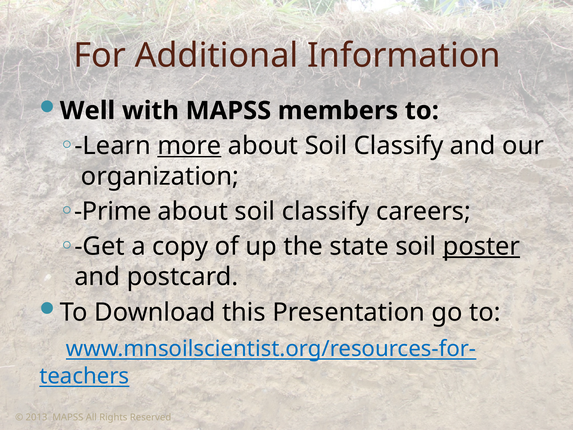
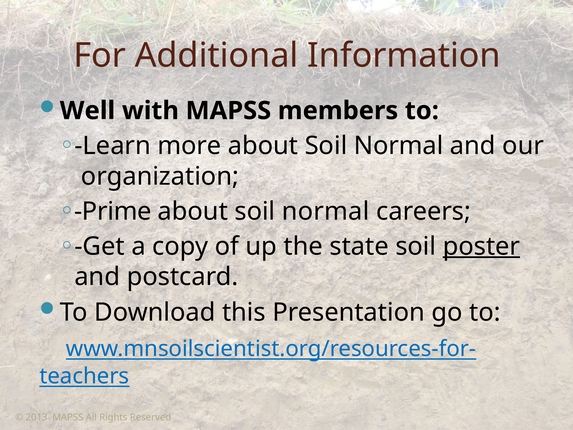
more underline: present -> none (189, 146)
Classify: Classify -> Normal (399, 146)
classify: classify -> normal (326, 211)
